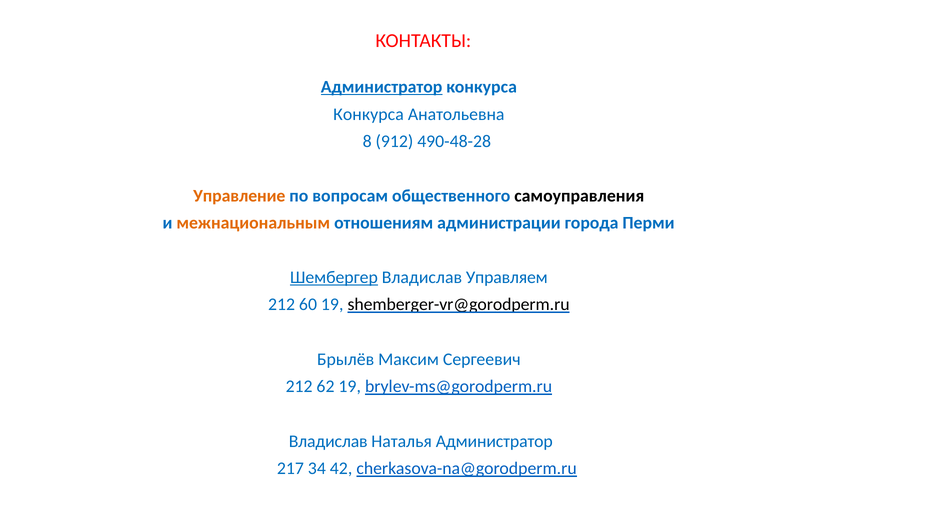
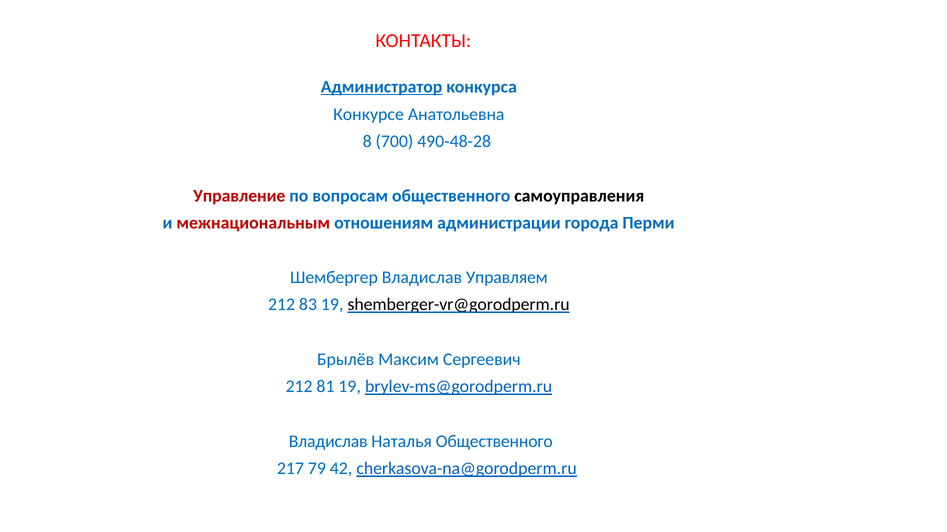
Конкурса: Конкурса -> Конкурсе (369, 114)
912: 912 -> 700 (394, 142)
Управление colour: orange -> red (239, 196)
межнациональным colour: orange -> red (253, 223)
Шембергер underline: present -> none (334, 278)
60: 60 -> 83 (308, 305)
62: 62 -> 81 (326, 387)
Наталья Администратор: Администратор -> Общественного (494, 442)
34: 34 -> 79 (317, 469)
